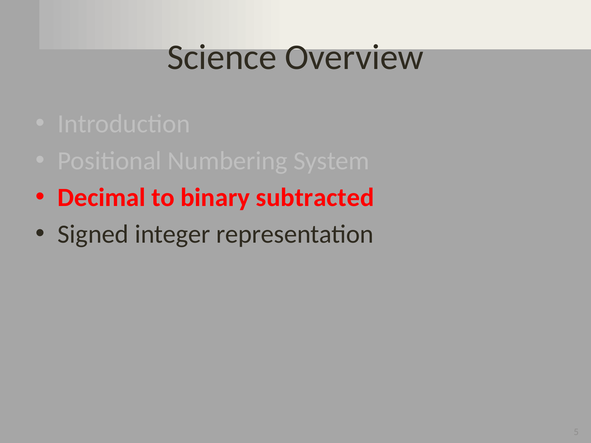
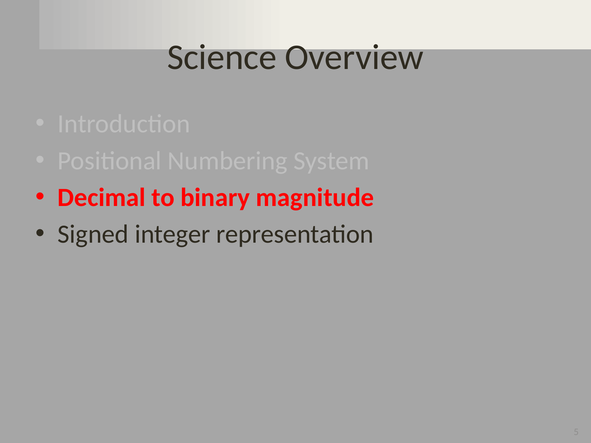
subtracted: subtracted -> magnitude (315, 198)
